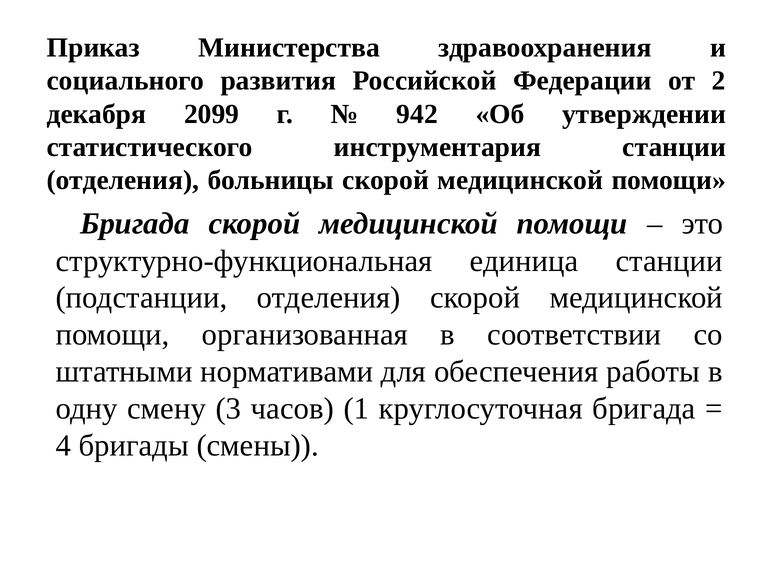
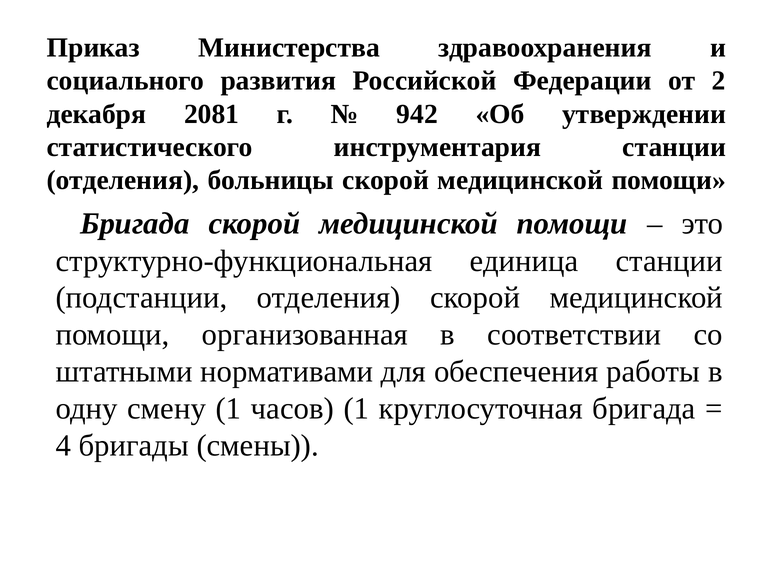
2099: 2099 -> 2081 (212, 114)
смену 3: 3 -> 1 (228, 409)
